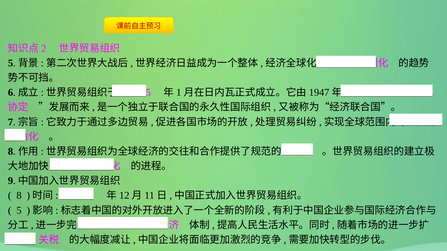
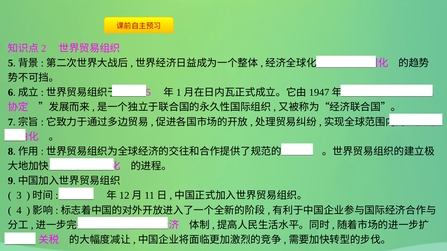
8: 8 -> 3 (19, 196)
5: 5 -> 4 (19, 211)
